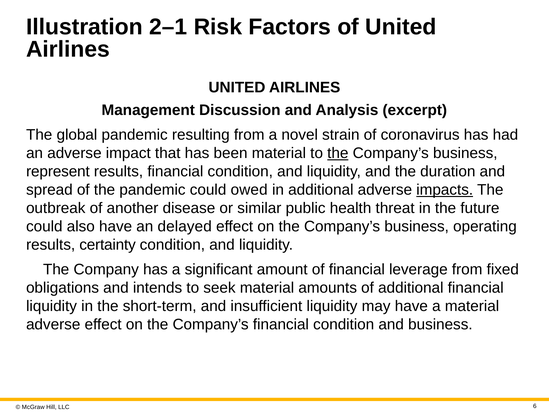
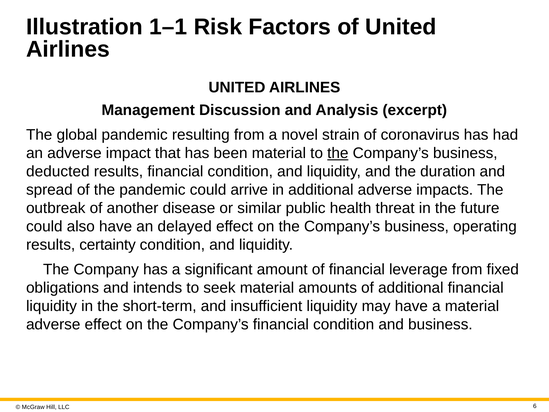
2–1: 2–1 -> 1–1 (168, 27)
represent: represent -> deducted (58, 171)
owed: owed -> arrive (249, 190)
impacts underline: present -> none (445, 190)
